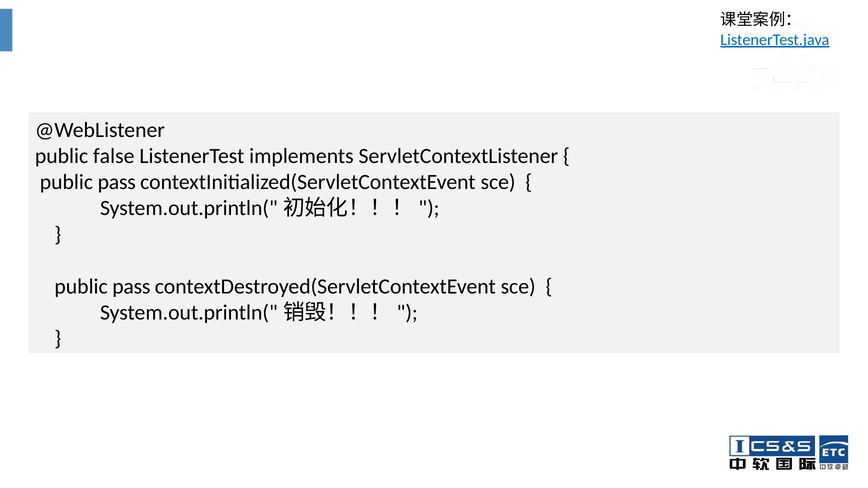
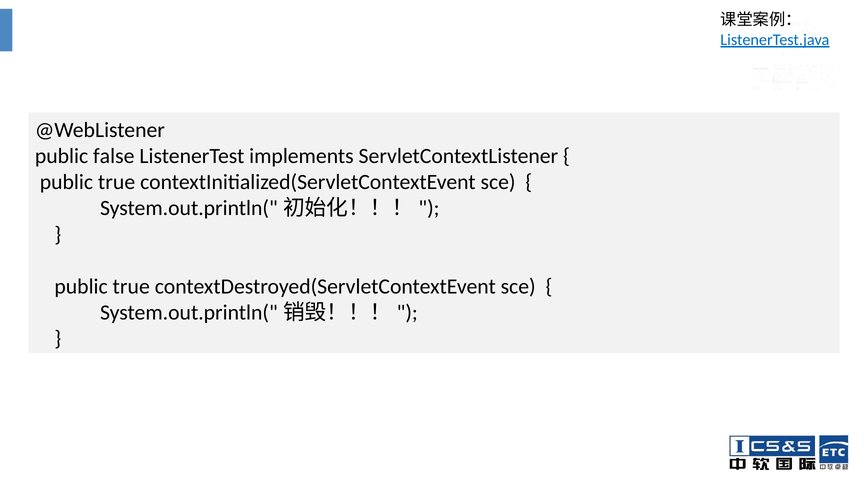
pass: pass -> true (117, 182)
pass: pass -> true (131, 287)
